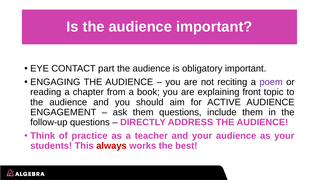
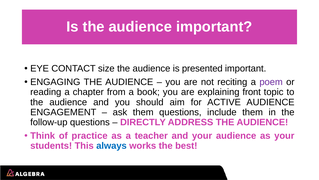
part: part -> size (106, 68)
obligatory: obligatory -> presented (202, 68)
always colour: red -> blue (111, 145)
